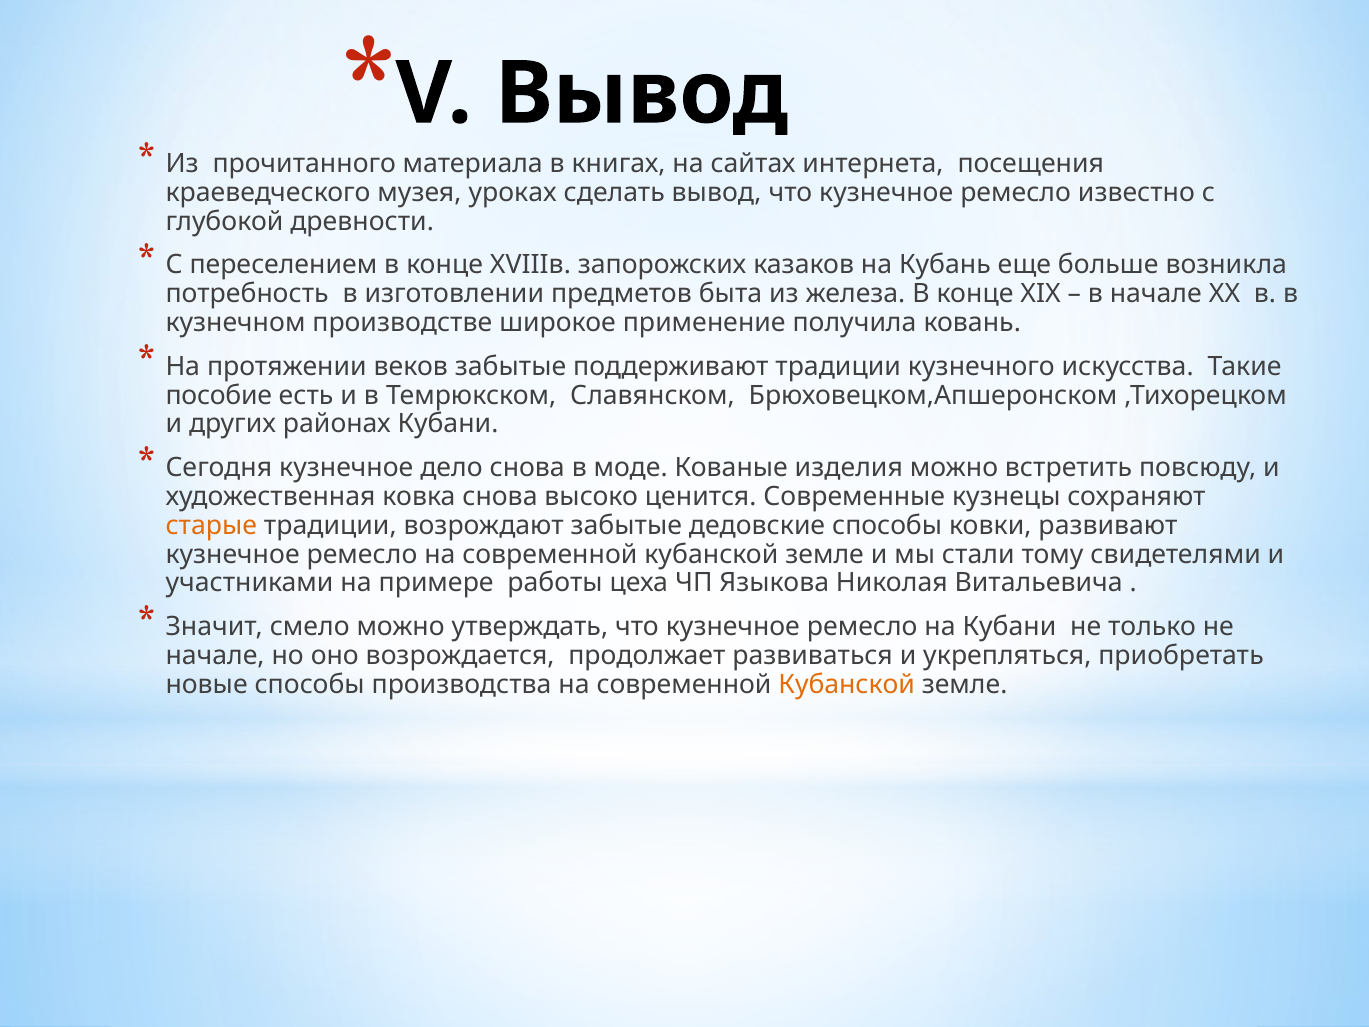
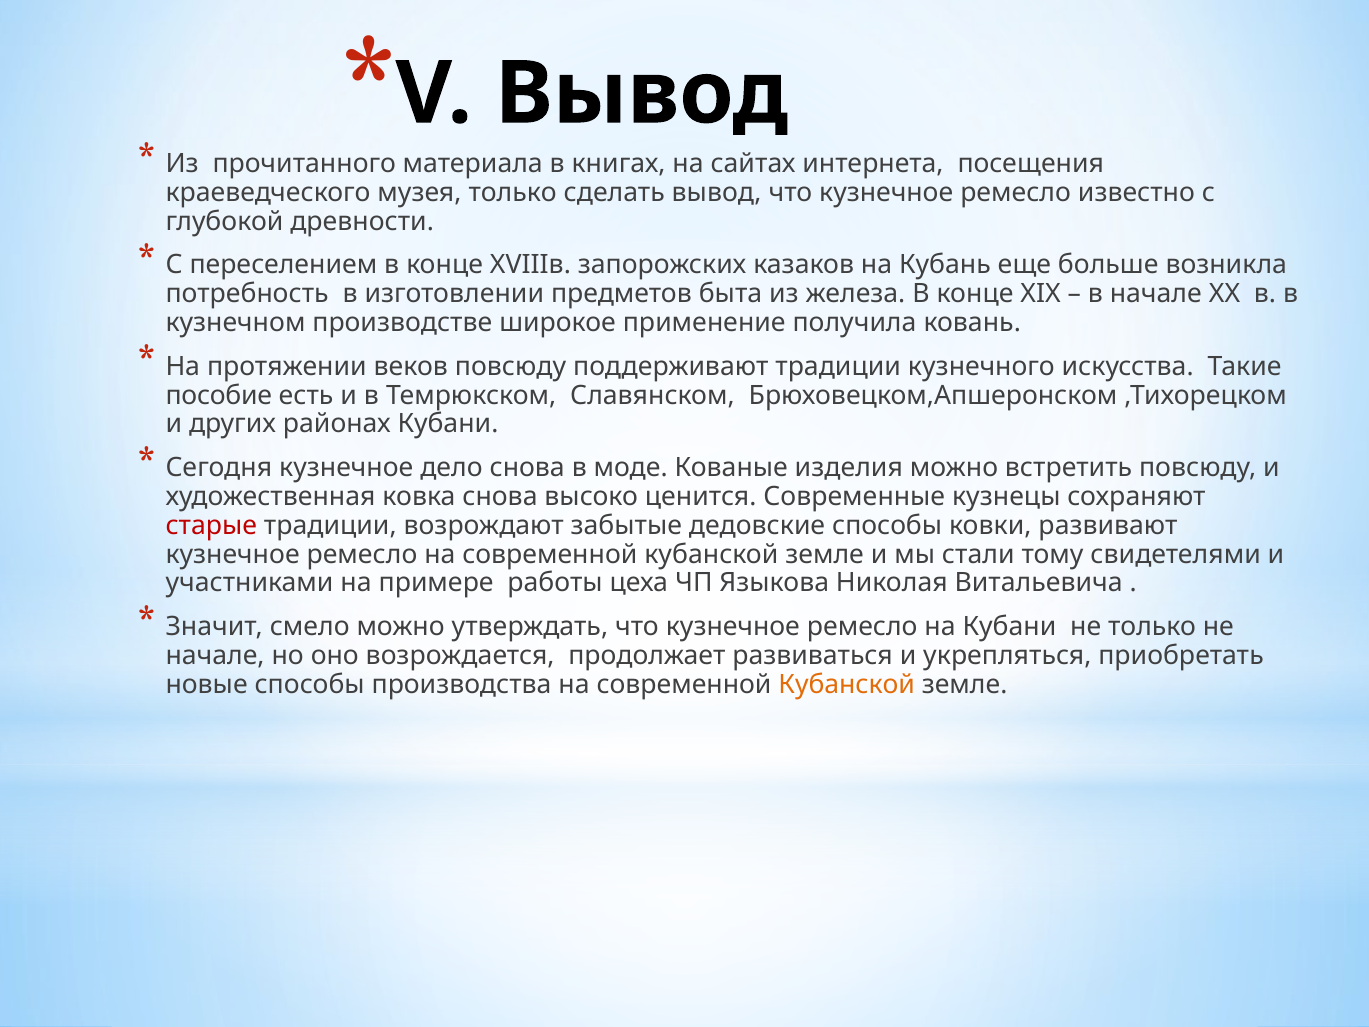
музея уроках: уроках -> только (513, 193)
веков забытые: забытые -> повсюду (511, 367)
старые colour: orange -> red (211, 525)
